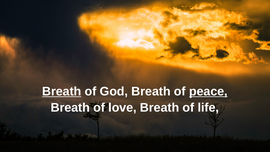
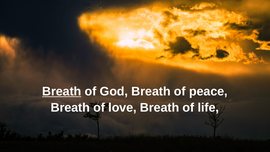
peace underline: present -> none (208, 91)
